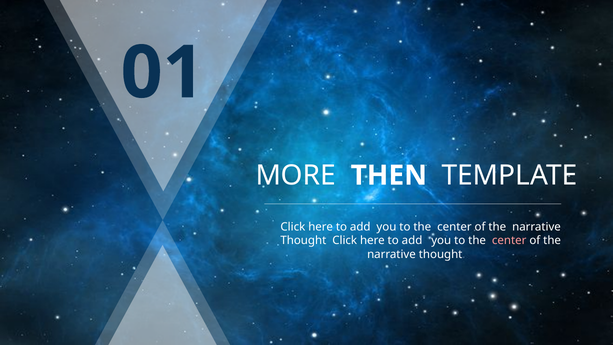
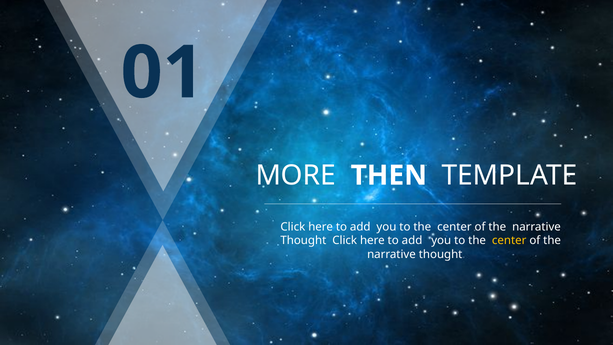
center colour: pink -> yellow (509, 240)
